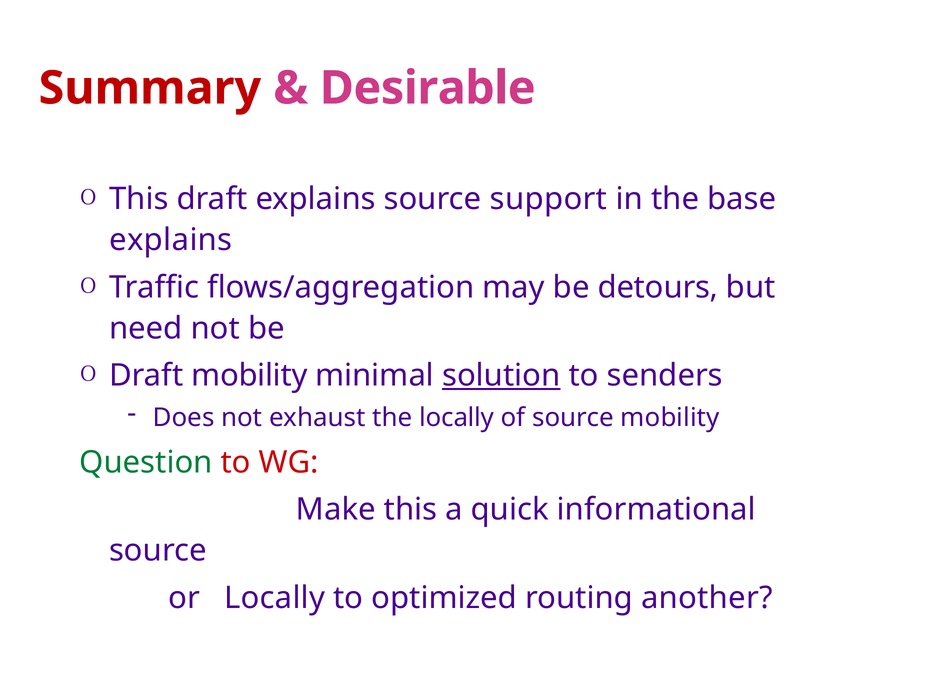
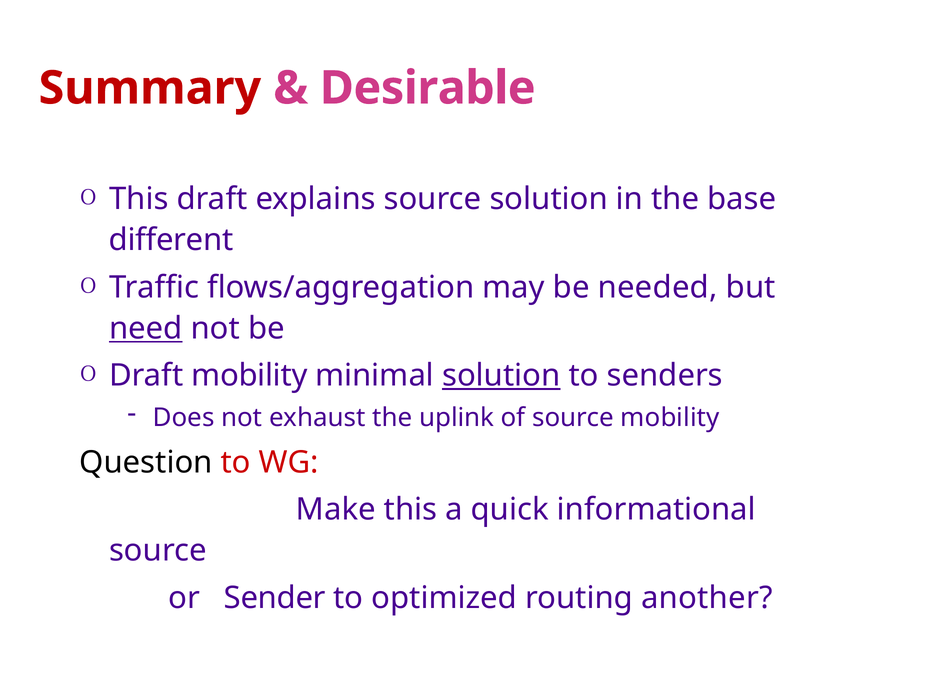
source support: support -> solution (549, 199)
explains: explains -> different (171, 240)
detours: detours -> needed (658, 288)
need underline: none -> present (146, 329)
the locally: locally -> uplink (457, 418)
Question colour: green -> black (146, 463)
or Locally: Locally -> Sender (275, 598)
